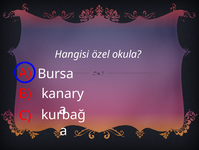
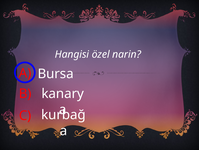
okula: okula -> narin (127, 54)
